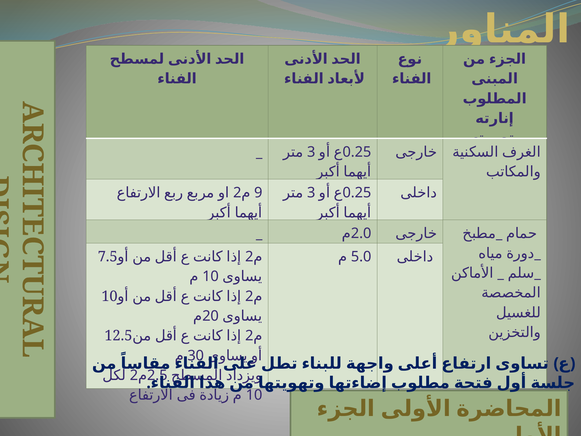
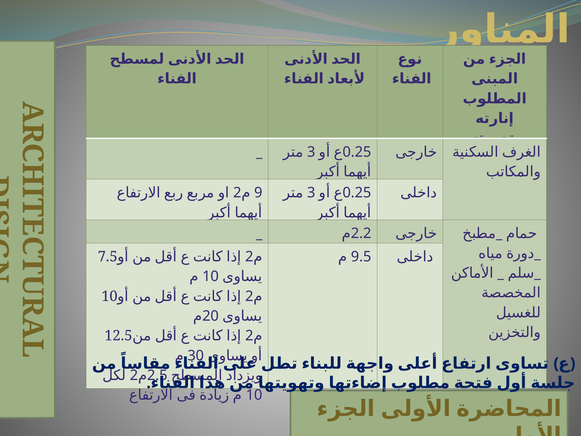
2.0: 2.0 -> 2.2 (361, 233)
5.0: 5.0 -> 9.5 (361, 257)
